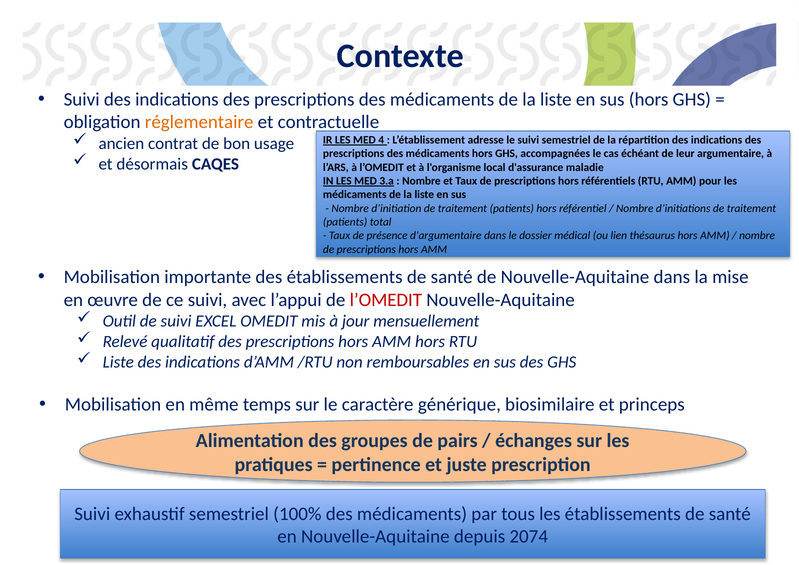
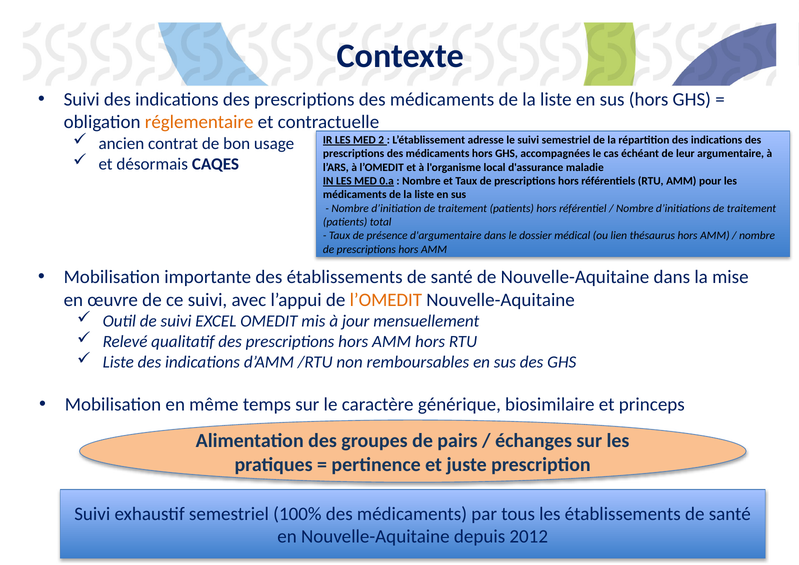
4: 4 -> 2 (381, 140)
3.a: 3.a -> 0.a (387, 181)
l’OMEDIT colour: red -> orange (386, 300)
2074: 2074 -> 2012 (529, 537)
